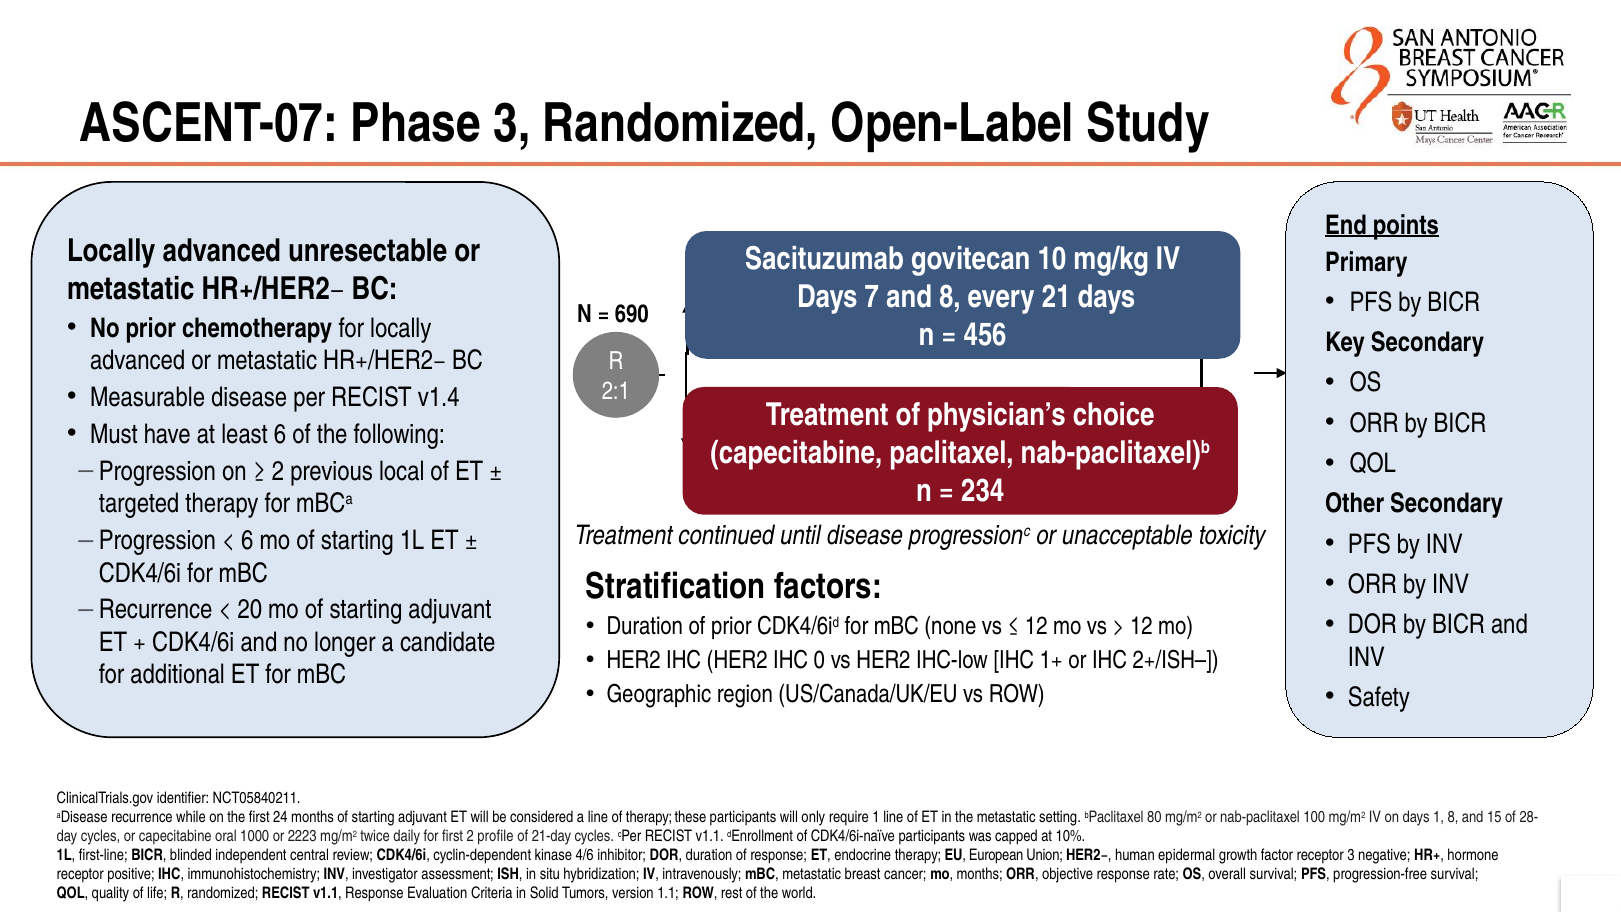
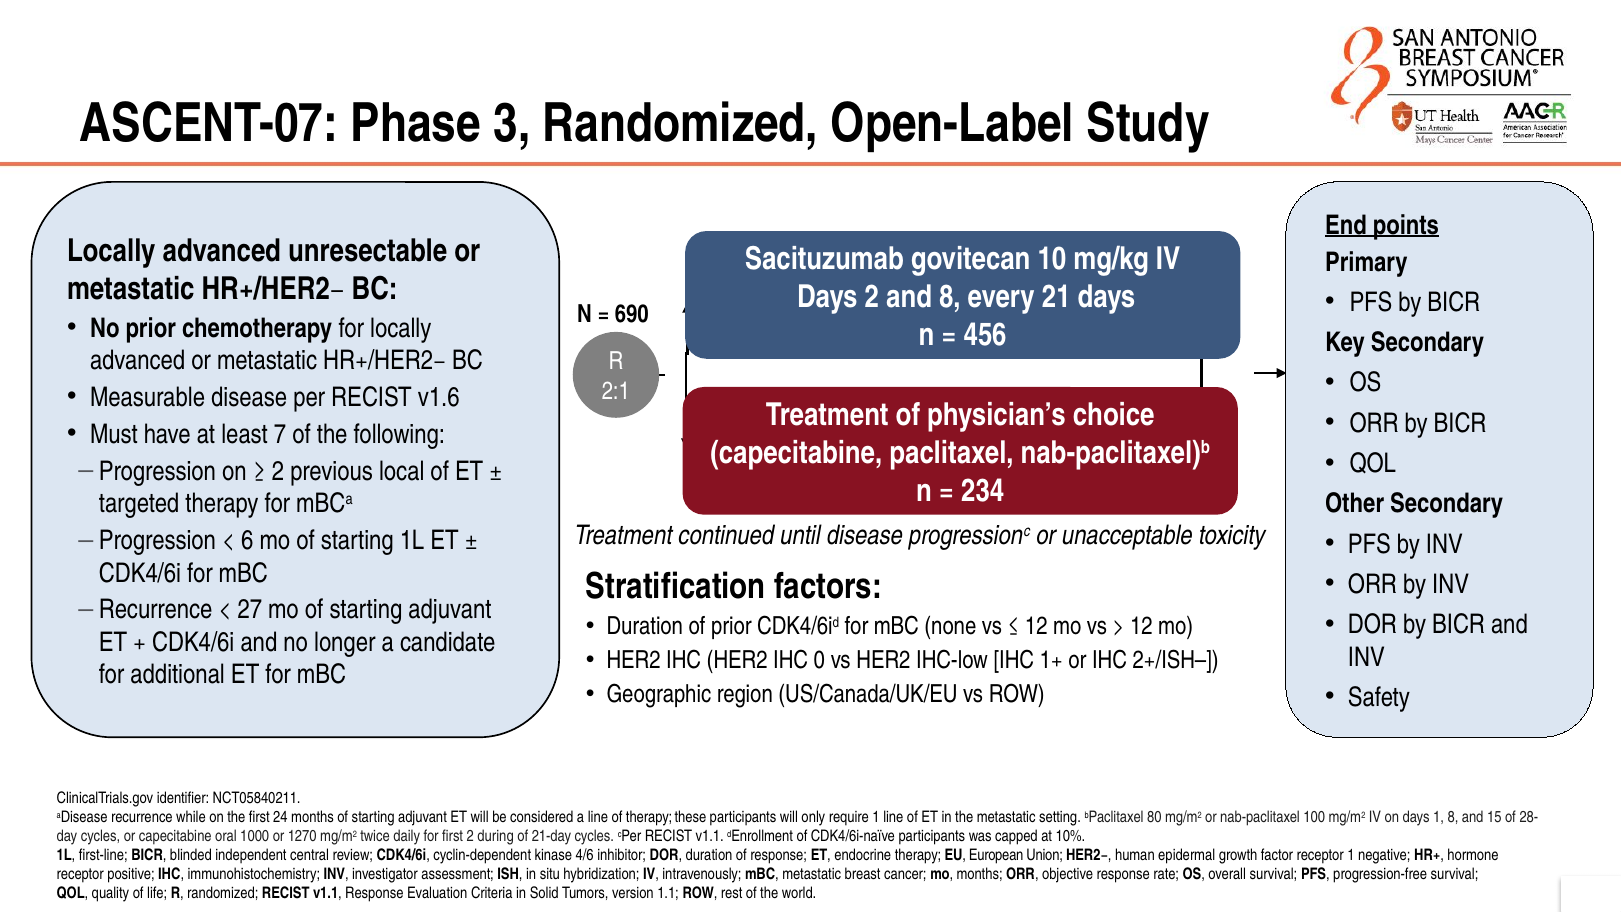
Days 7: 7 -> 2 (872, 297)
v1.4: v1.4 -> v1.6 (439, 397)
least 6: 6 -> 7 (280, 434)
20: 20 -> 27 (250, 610)
2223: 2223 -> 1270 (302, 836)
profile: profile -> during (496, 836)
receptor 3: 3 -> 1 (1351, 855)
